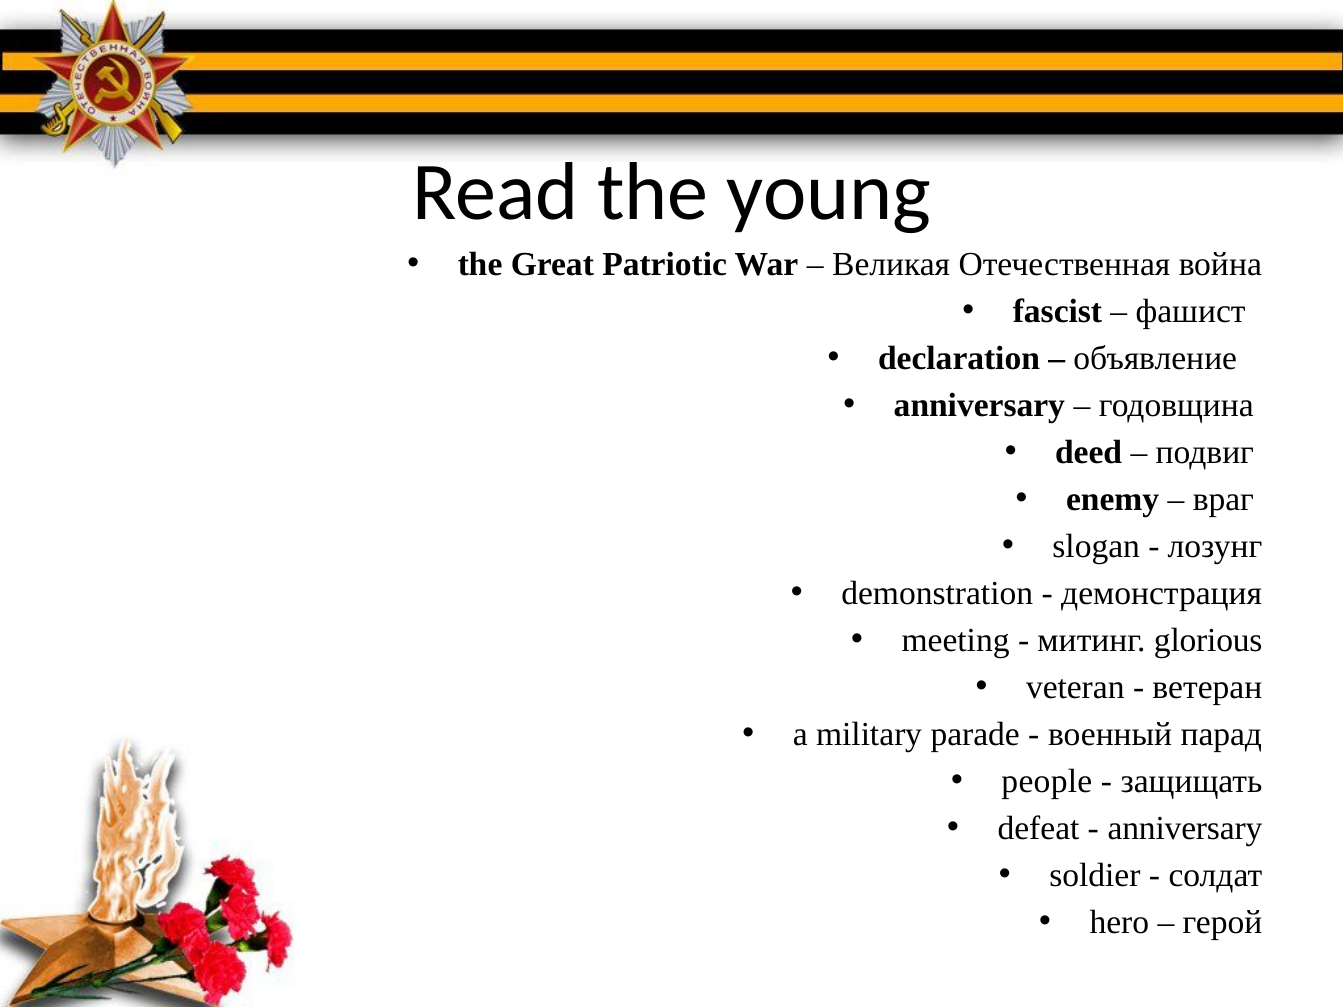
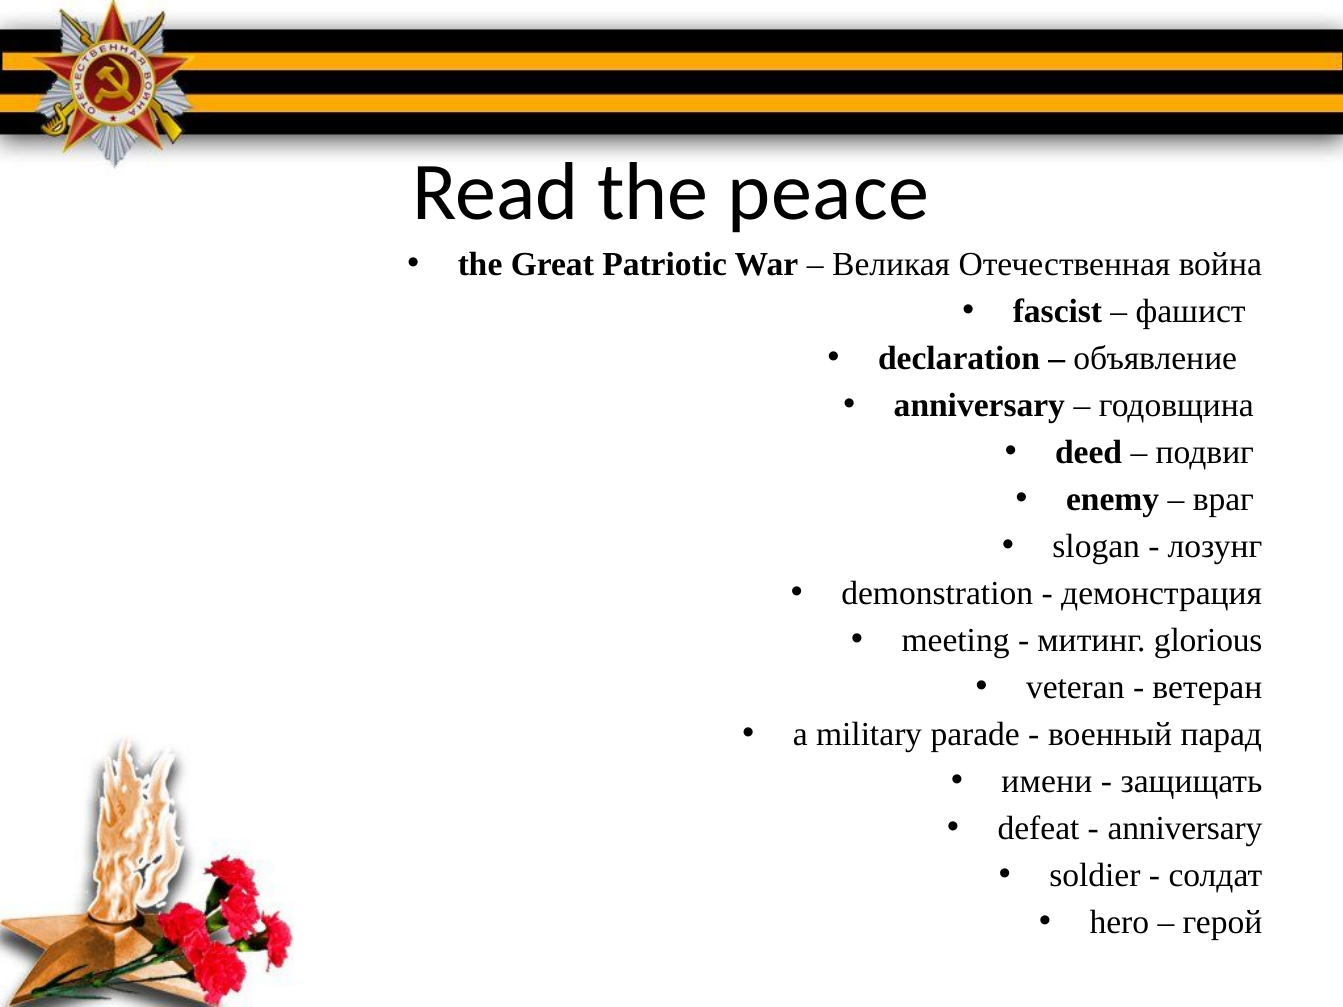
young: young -> peace (828, 192)
people: people -> имени (1047, 781)
